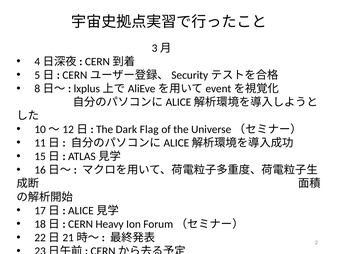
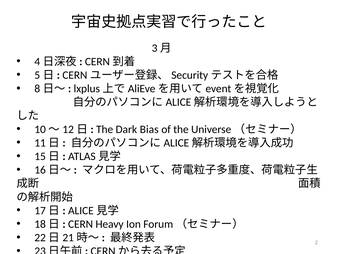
Flag: Flag -> Bias (149, 129)
